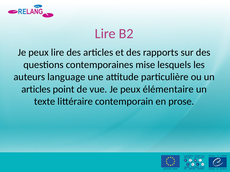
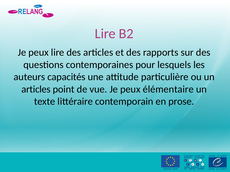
mise: mise -> pour (145, 65)
language: language -> capacités (66, 77)
